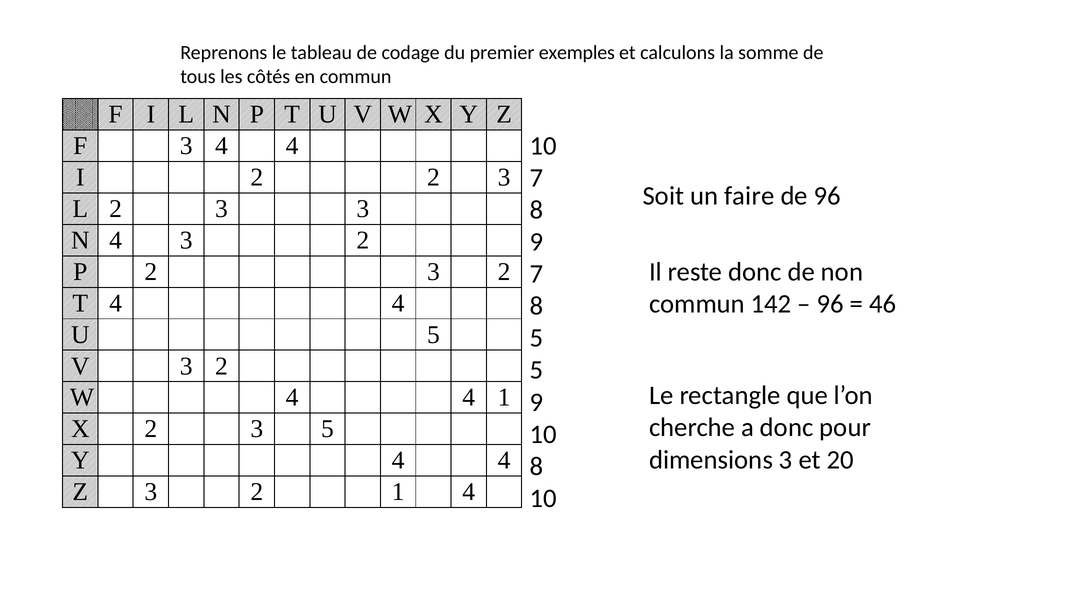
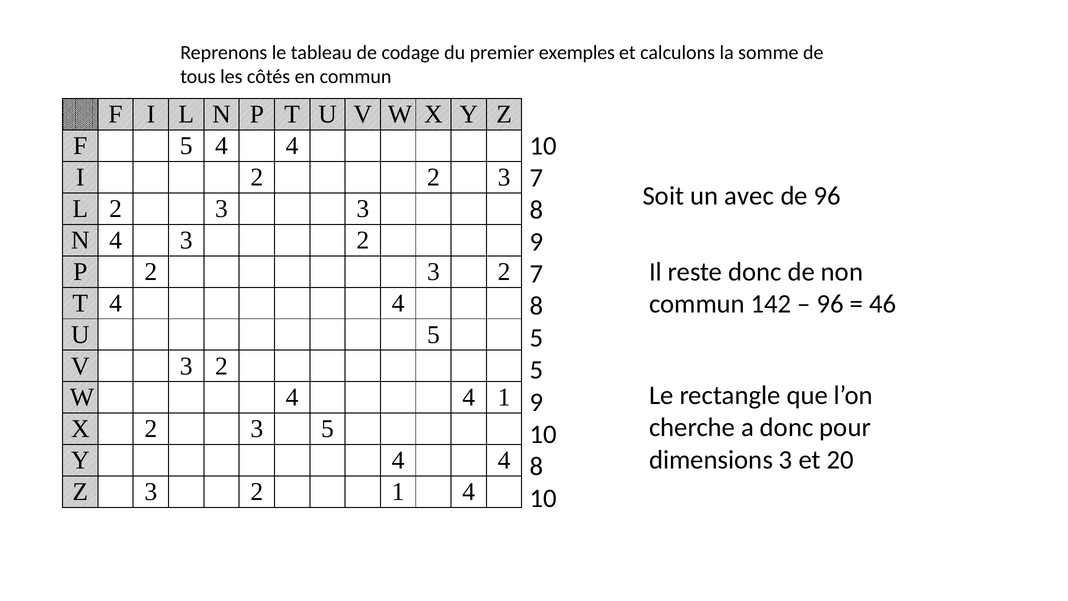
F 3: 3 -> 5 (186, 146)
faire: faire -> avec (749, 196)
